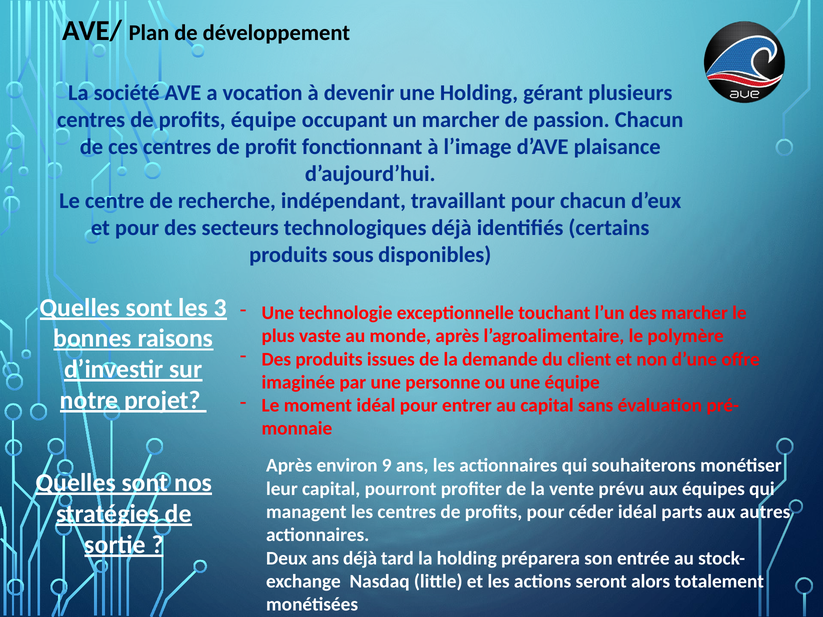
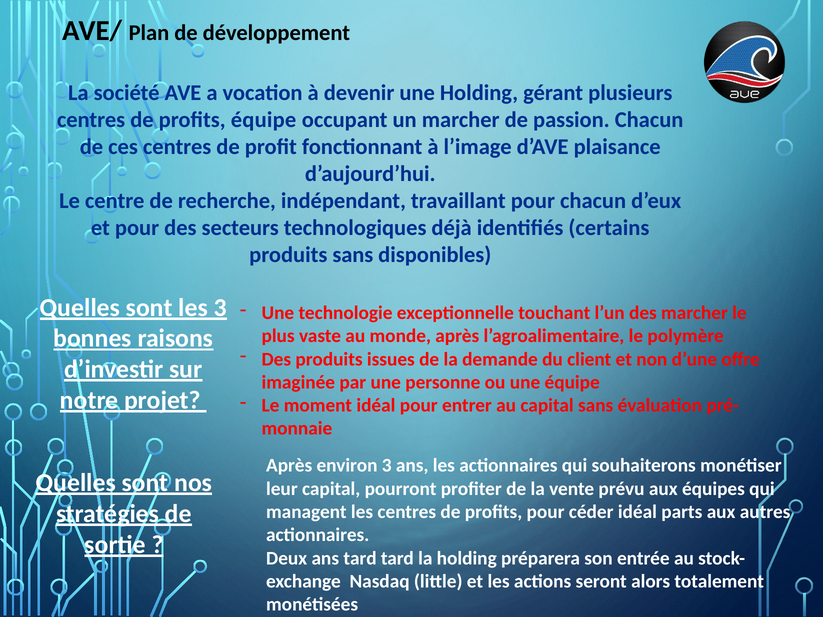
produits sous: sous -> sans (353, 255)
environ 9: 9 -> 3 (387, 466)
ans déjà: déjà -> tard (360, 558)
